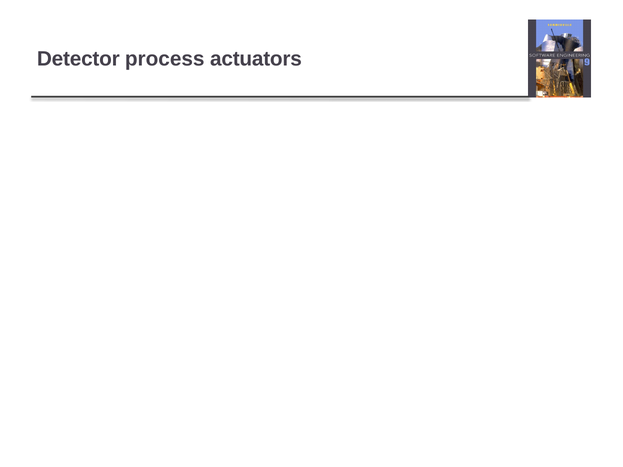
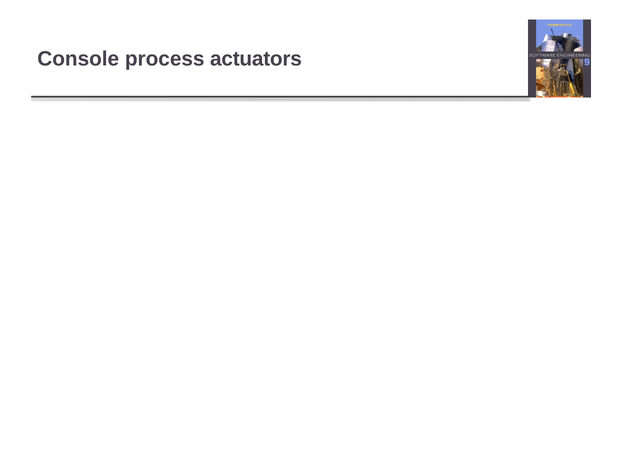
Detector: Detector -> Console (78, 59)
